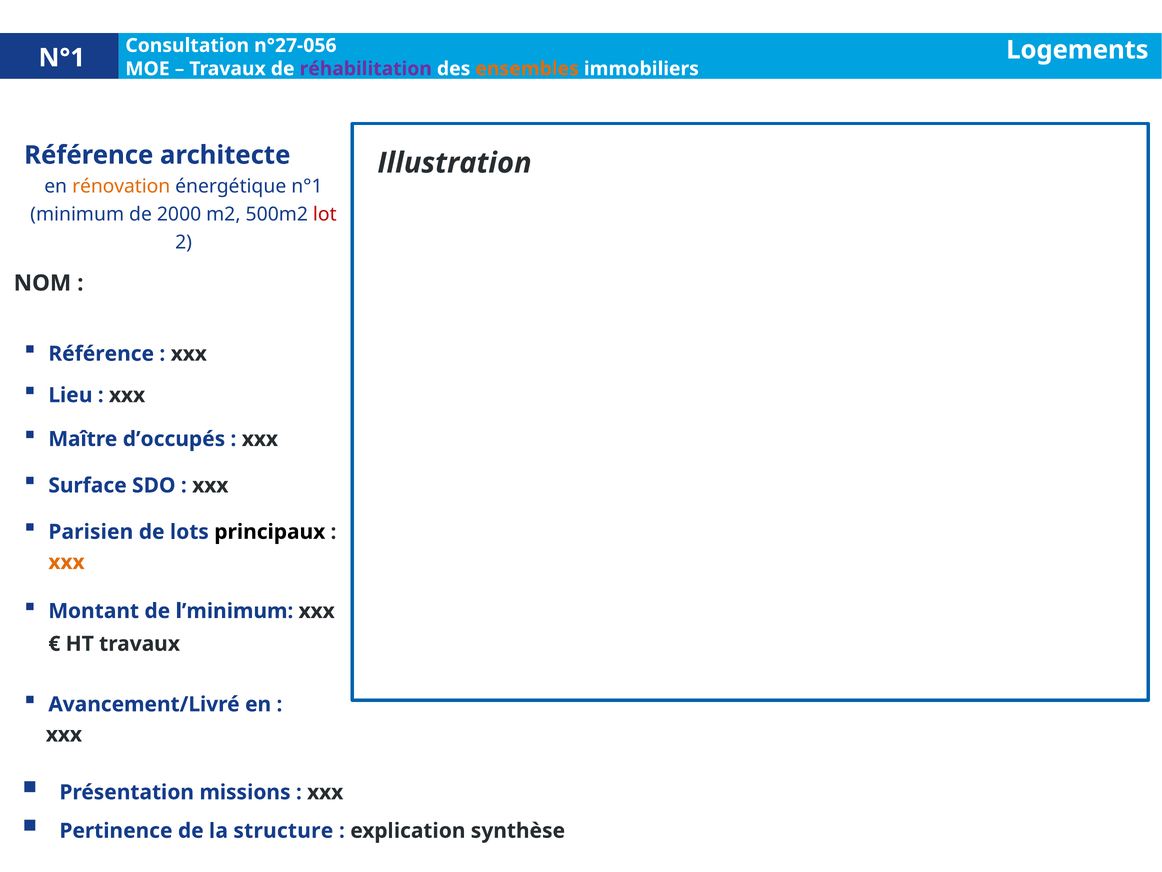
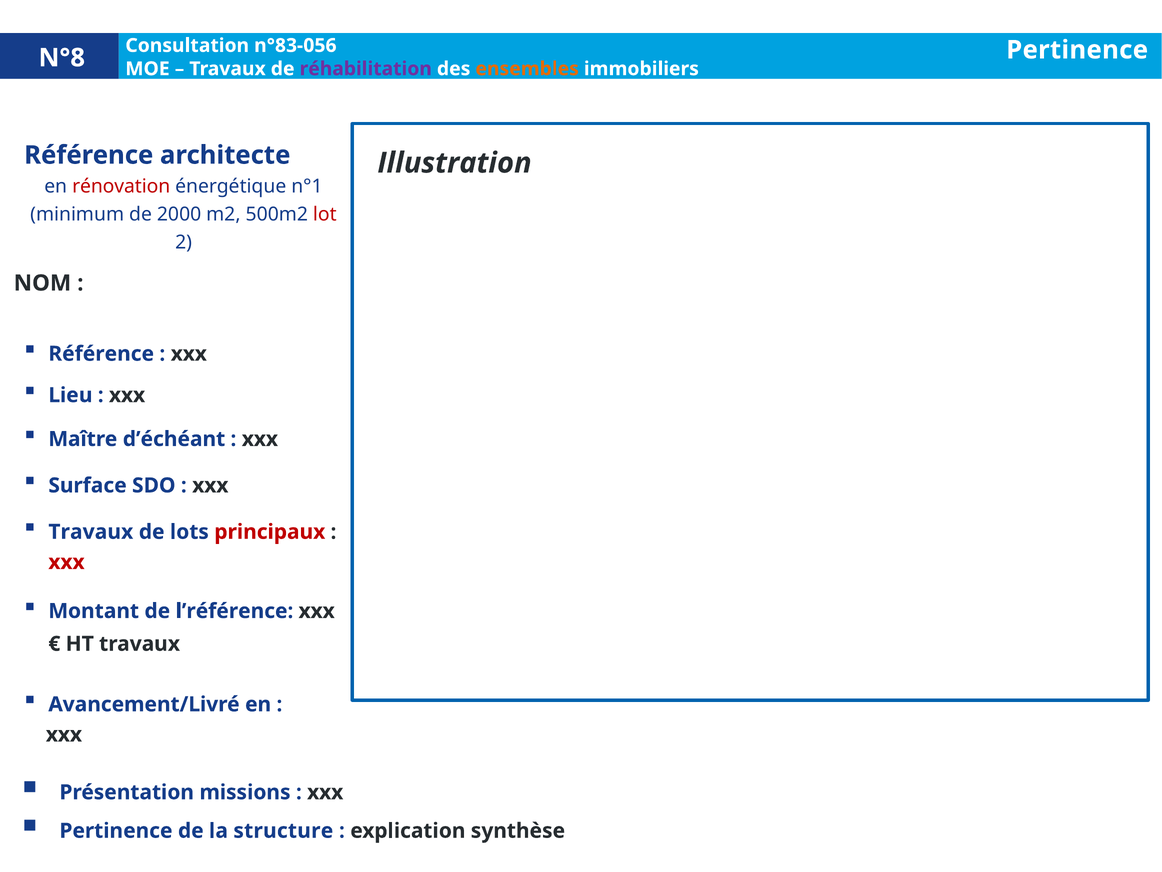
n°27-056: n°27-056 -> n°83-056 (295, 46)
Logements: Logements -> Pertinence (1077, 50)
N°1: N°1 -> N°8 (62, 58)
rénovation colour: orange -> red (121, 186)
d’occupés: d’occupés -> d’échéant (174, 439)
Parisien: Parisien -> Travaux (91, 532)
principaux colour: black -> red (270, 532)
xxx colour: orange -> red (66, 562)
l’minimum: l’minimum -> l’référence (235, 611)
